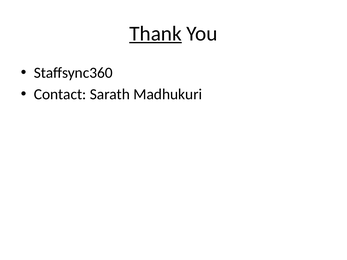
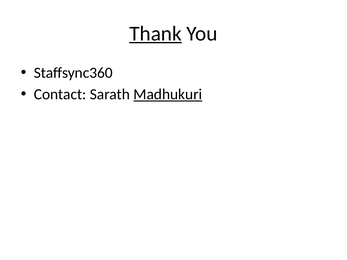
Madhukuri underline: none -> present (168, 94)
